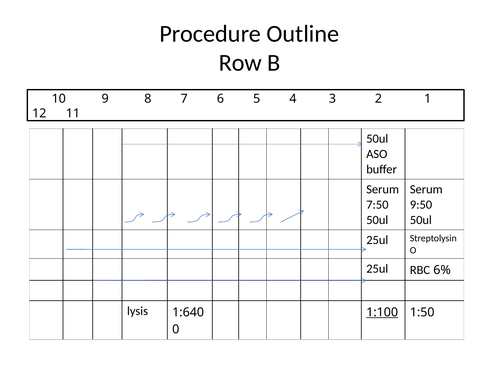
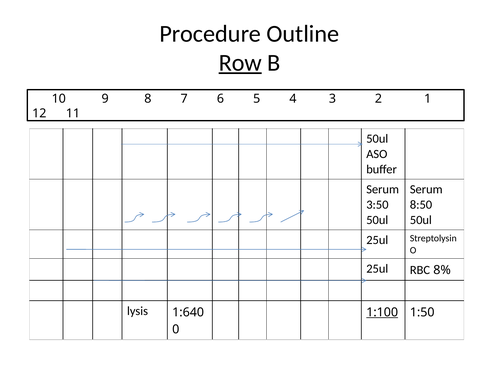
Row underline: none -> present (240, 63)
7:50: 7:50 -> 3:50 (377, 205)
9:50: 9:50 -> 8:50 (421, 205)
6%: 6% -> 8% (442, 270)
